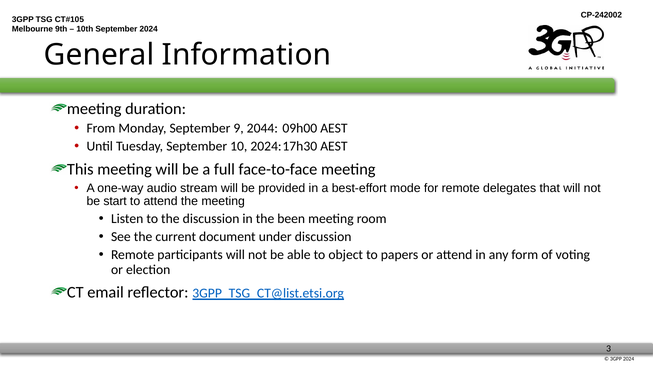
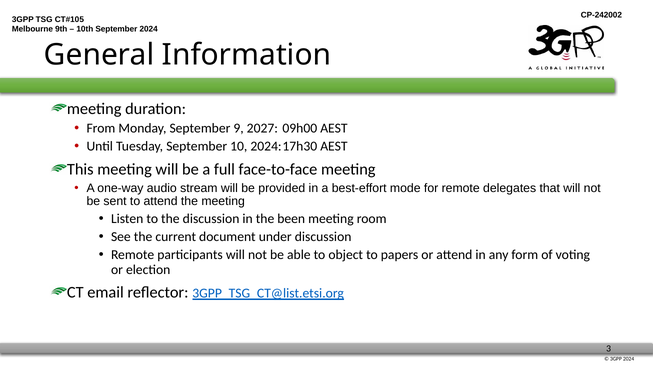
2044: 2044 -> 2027 (262, 129)
start: start -> sent (115, 202)
